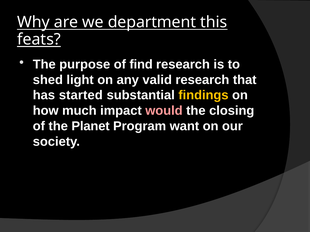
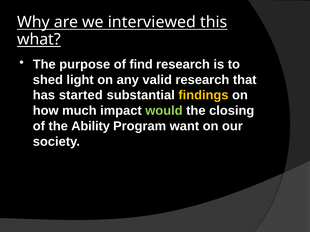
department: department -> interviewed (152, 22)
feats: feats -> what (39, 39)
would colour: pink -> light green (164, 111)
Planet: Planet -> Ability (91, 126)
